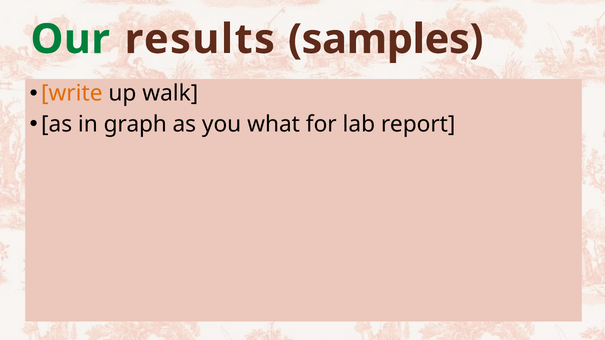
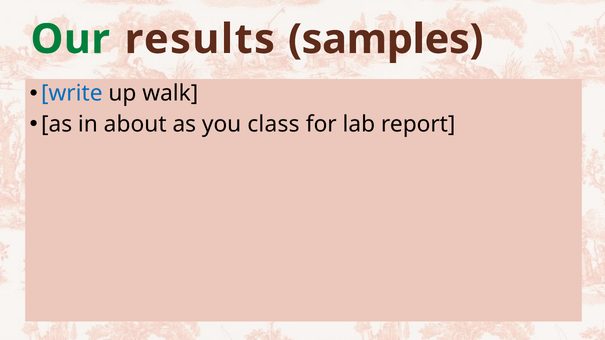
write colour: orange -> blue (72, 94)
graph: graph -> about (135, 124)
what: what -> class (273, 124)
